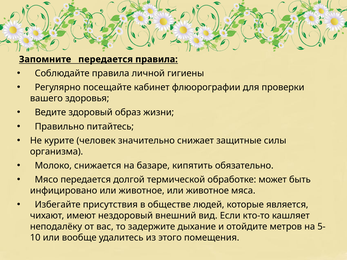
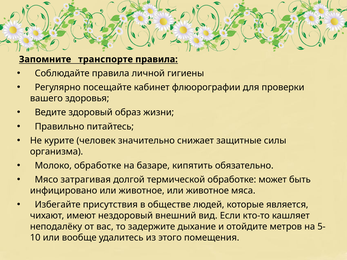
Запомните передается: передается -> транспорте (106, 59)
Молоко снижается: снижается -> обработке (98, 166)
Мясо передается: передается -> затрагивая (86, 180)
